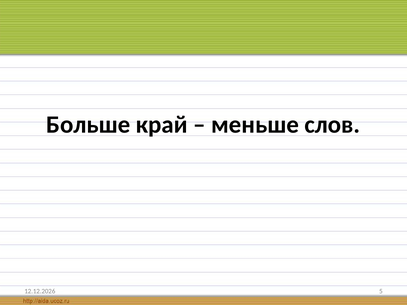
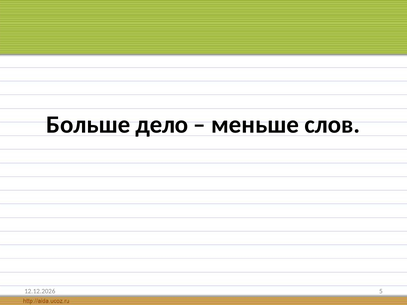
край: край -> дело (162, 125)
